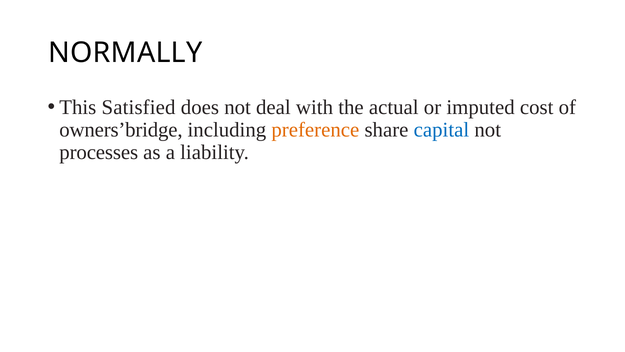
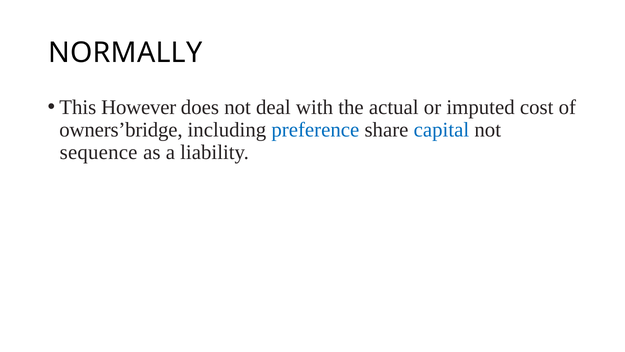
Satisfied: Satisfied -> However (139, 107)
preference colour: orange -> blue (315, 130)
processes: processes -> sequence (99, 152)
